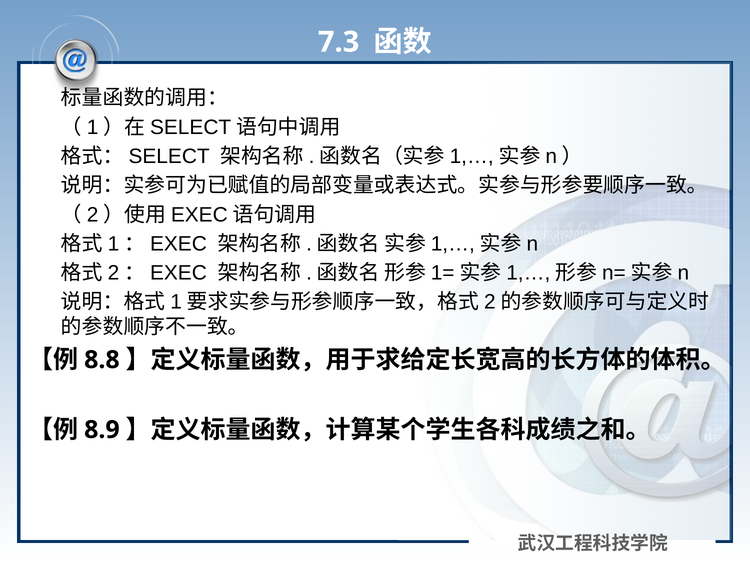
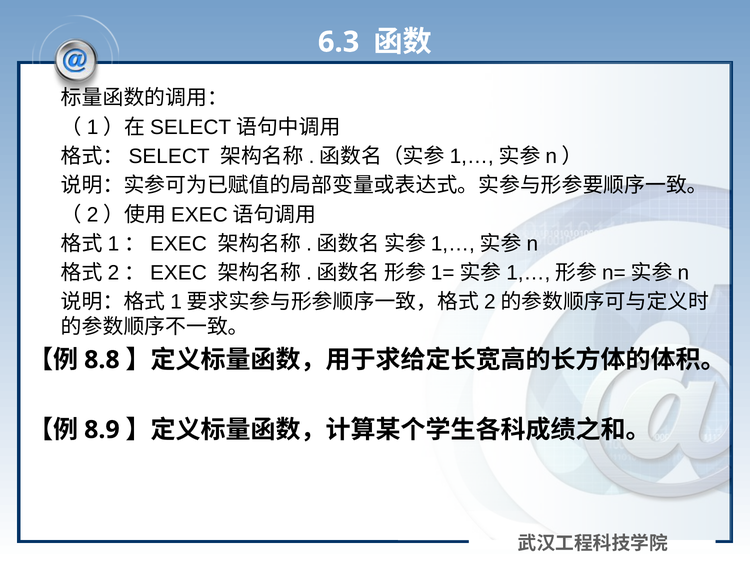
7.3: 7.3 -> 6.3 (339, 42)
